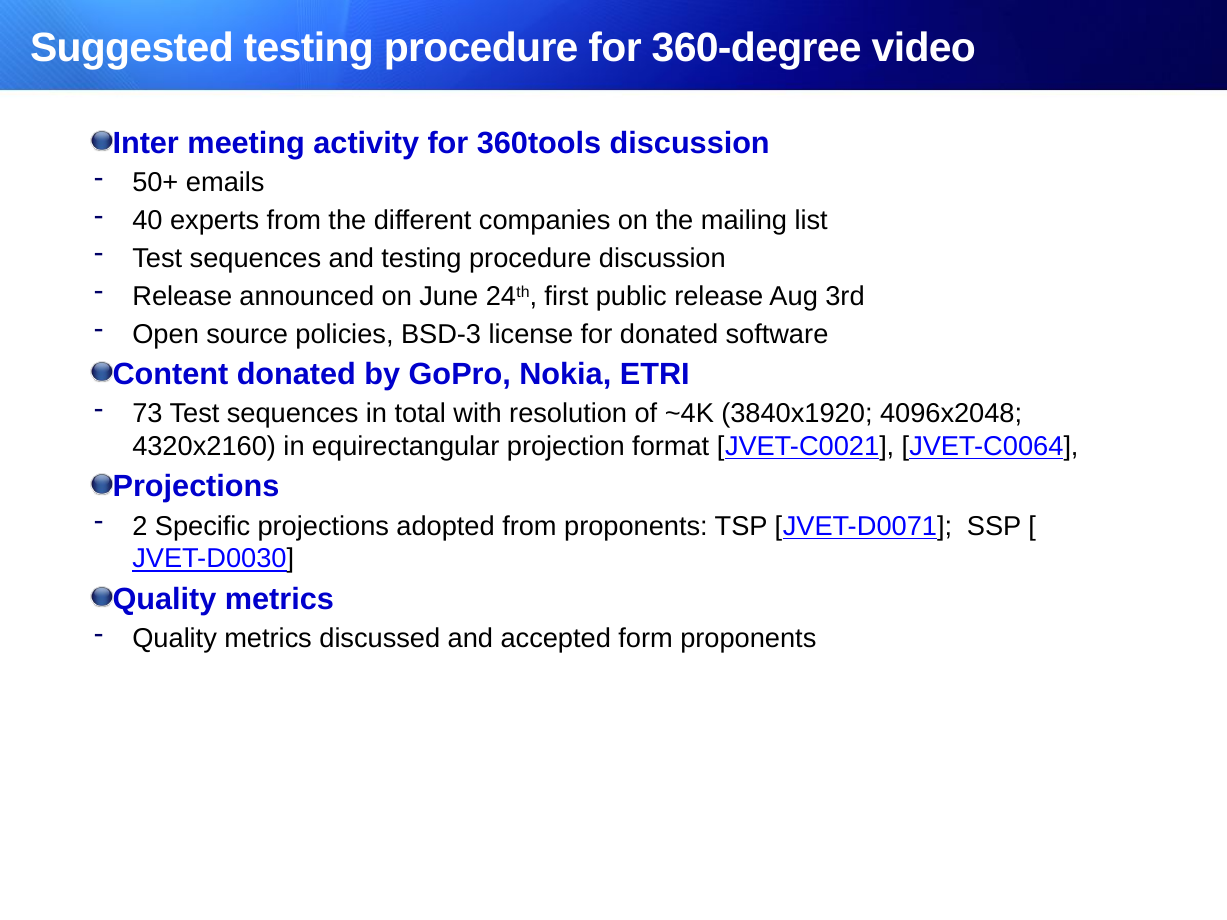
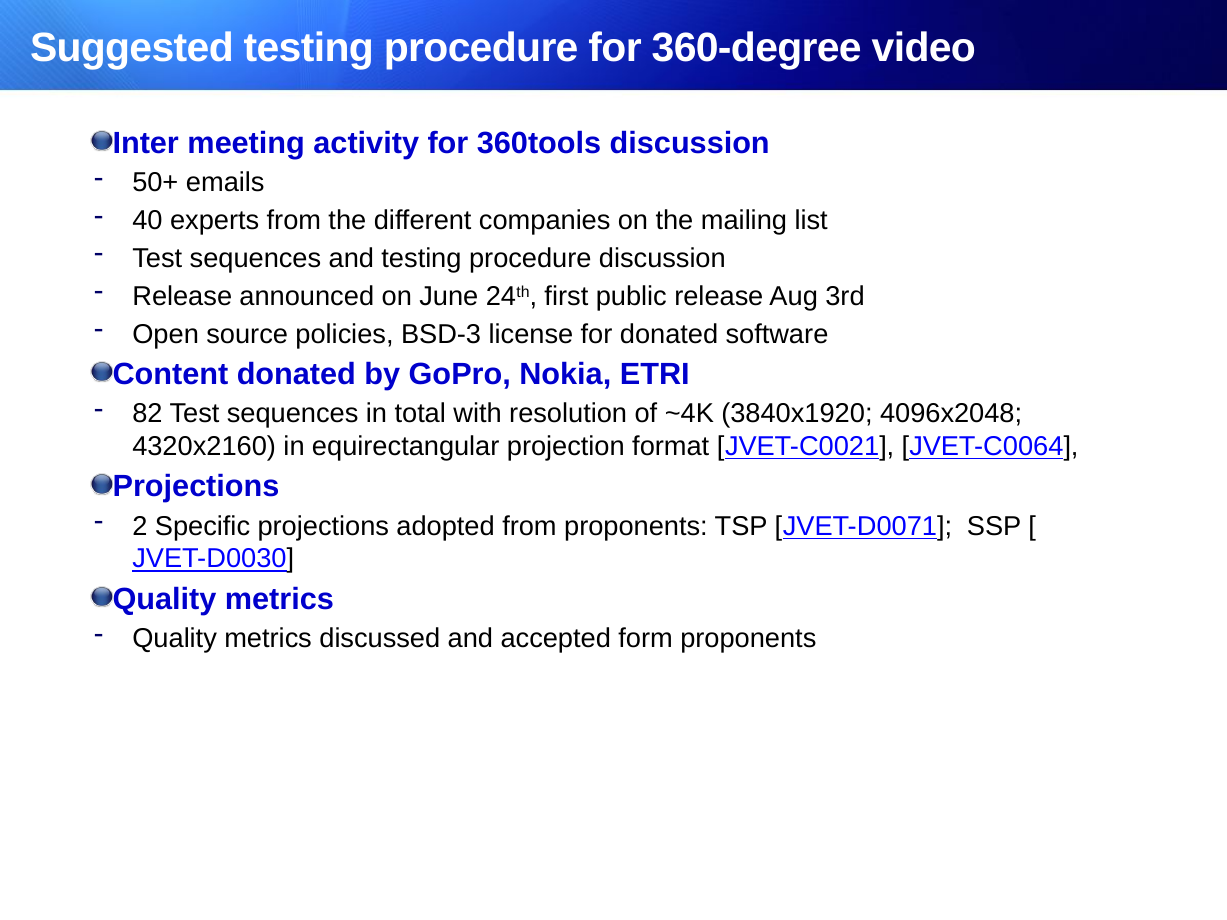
73: 73 -> 82 (148, 414)
